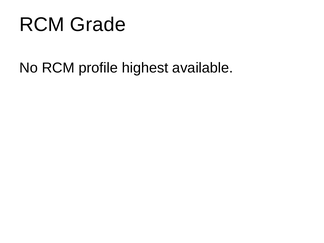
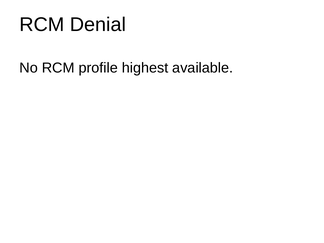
Grade: Grade -> Denial (98, 25)
